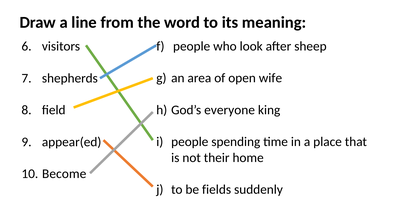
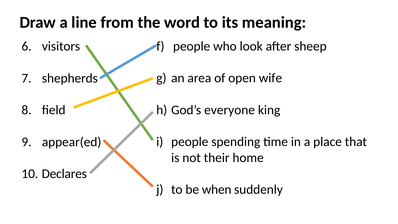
Become: Become -> Declares (64, 174)
fields: fields -> when (217, 189)
